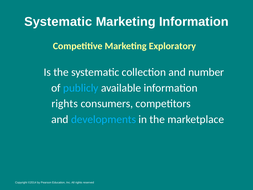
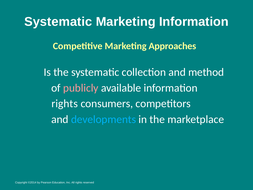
Exploratory: Exploratory -> Approaches (172, 46)
number: number -> method (206, 72)
publicly colour: light blue -> pink (81, 88)
